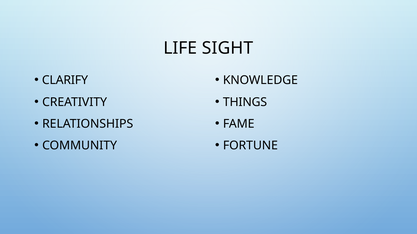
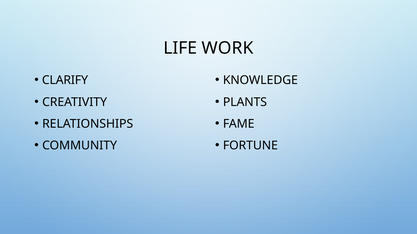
SIGHT: SIGHT -> WORK (227, 48)
THINGS: THINGS -> PLANTS (245, 102)
